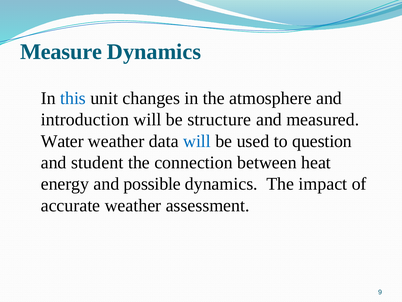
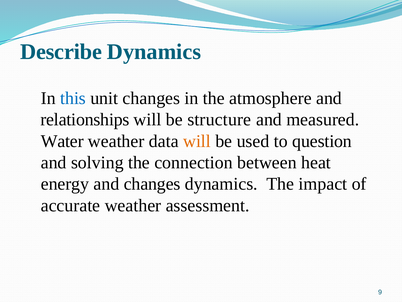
Measure: Measure -> Describe (61, 52)
introduction: introduction -> relationships (85, 119)
will colour: blue -> orange (197, 141)
student: student -> solving (97, 162)
and possible: possible -> changes (152, 184)
